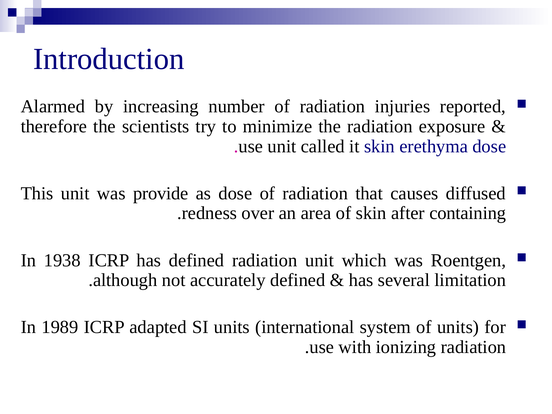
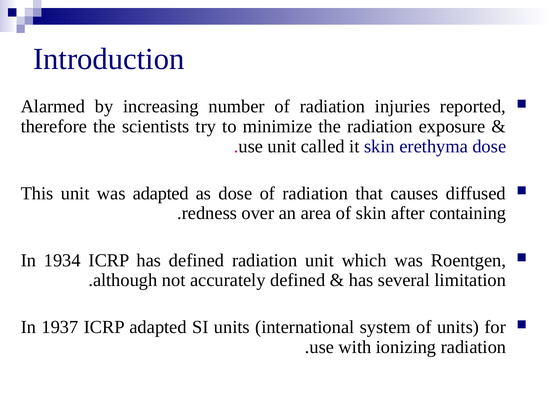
was provide: provide -> adapted (161, 193)
1938: 1938 -> 1934 (62, 260)
1989: 1989 -> 1937 (60, 327)
